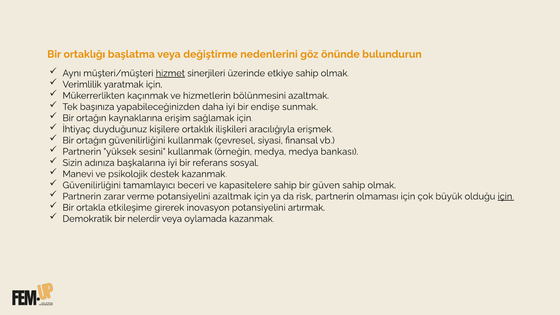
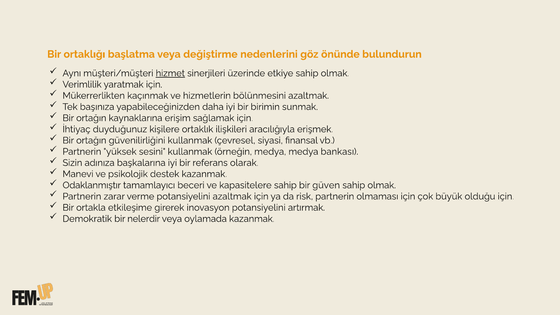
endişe: endişe -> birimin (265, 107)
sosyal: sosyal -> olarak (244, 163)
Güvenilirliğini: Güvenilirliğini -> Odaklanmıştır (92, 185)
için underline: present -> none (506, 196)
